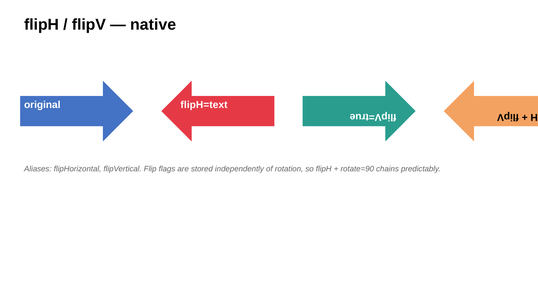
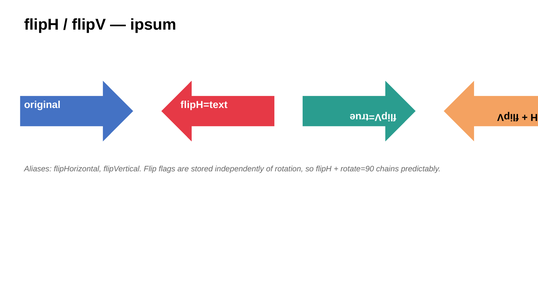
native: native -> ipsum (153, 25)
